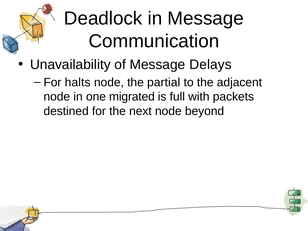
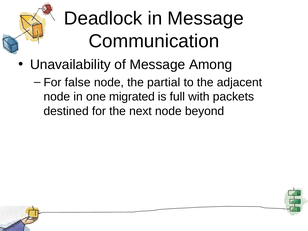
Delays: Delays -> Among (211, 65)
halts: halts -> false (78, 82)
